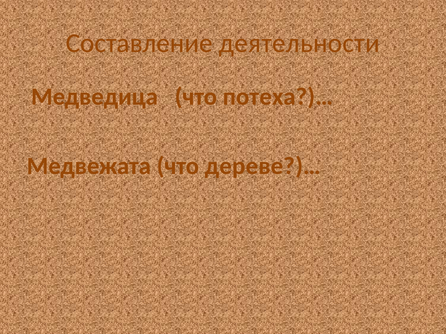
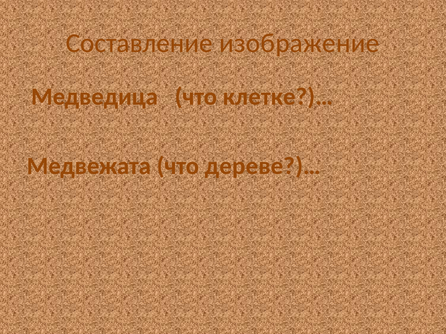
деятельности: деятельности -> изображение (299, 43)
потеха?)…: потеха?)… -> клетке?)… (278, 97)
